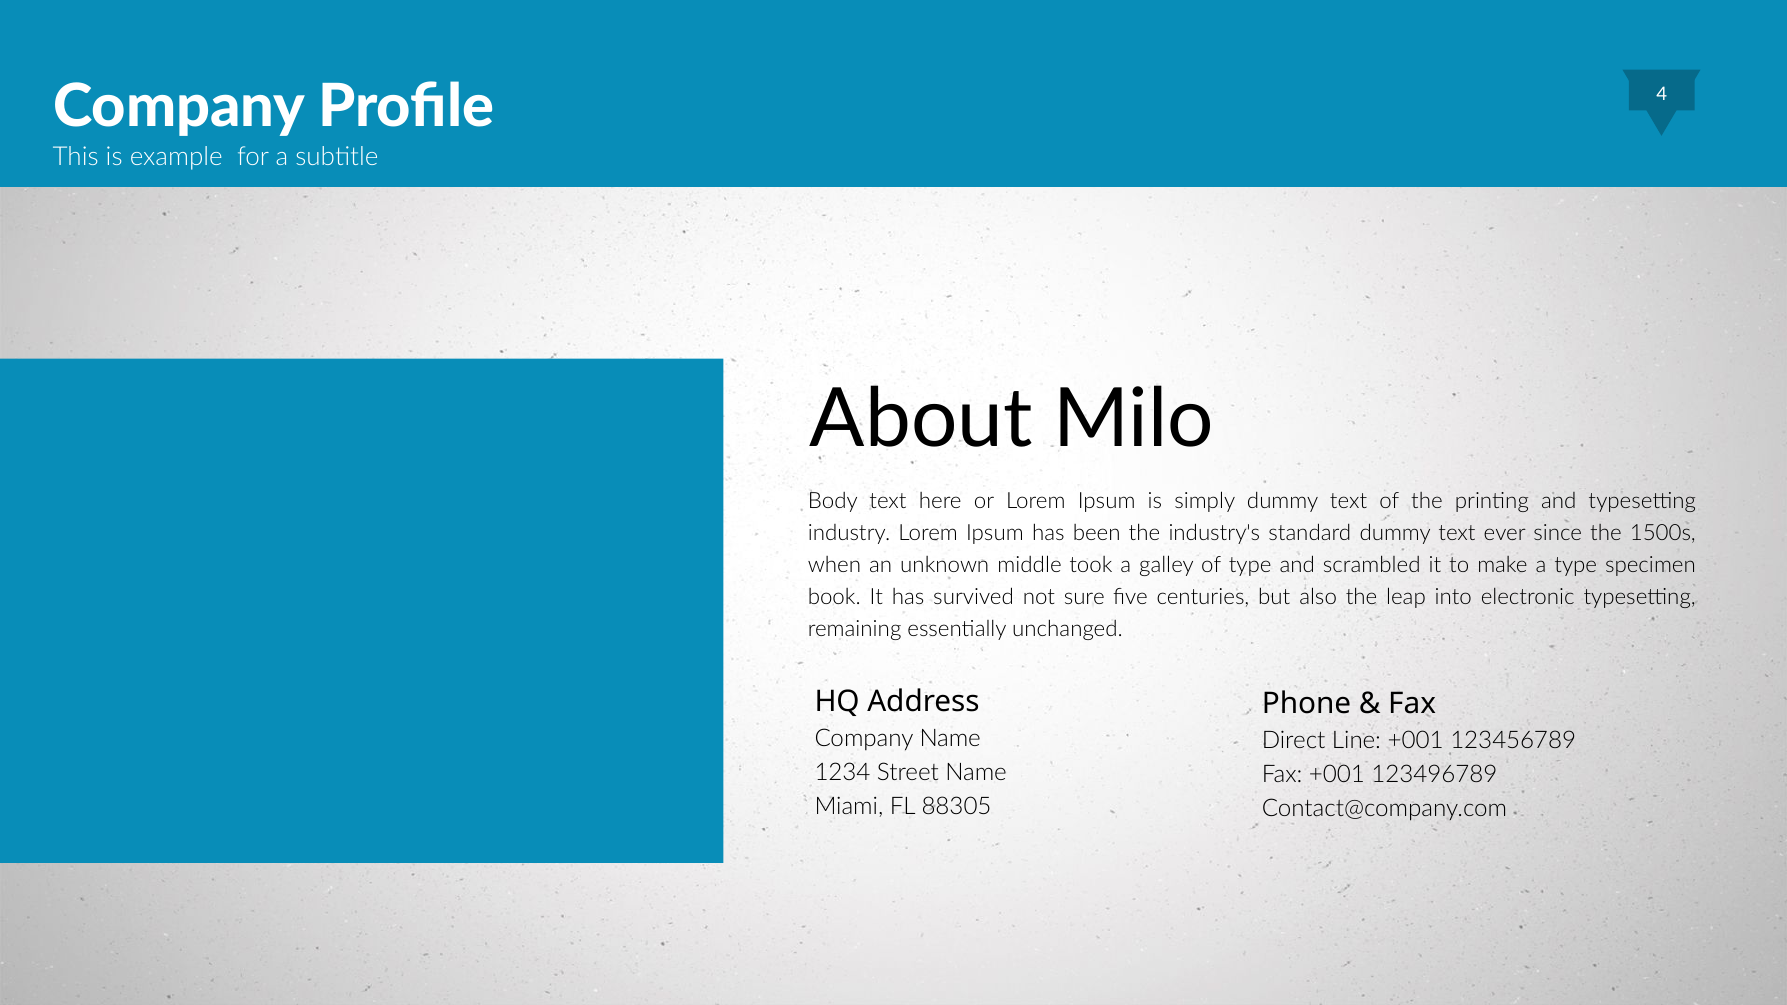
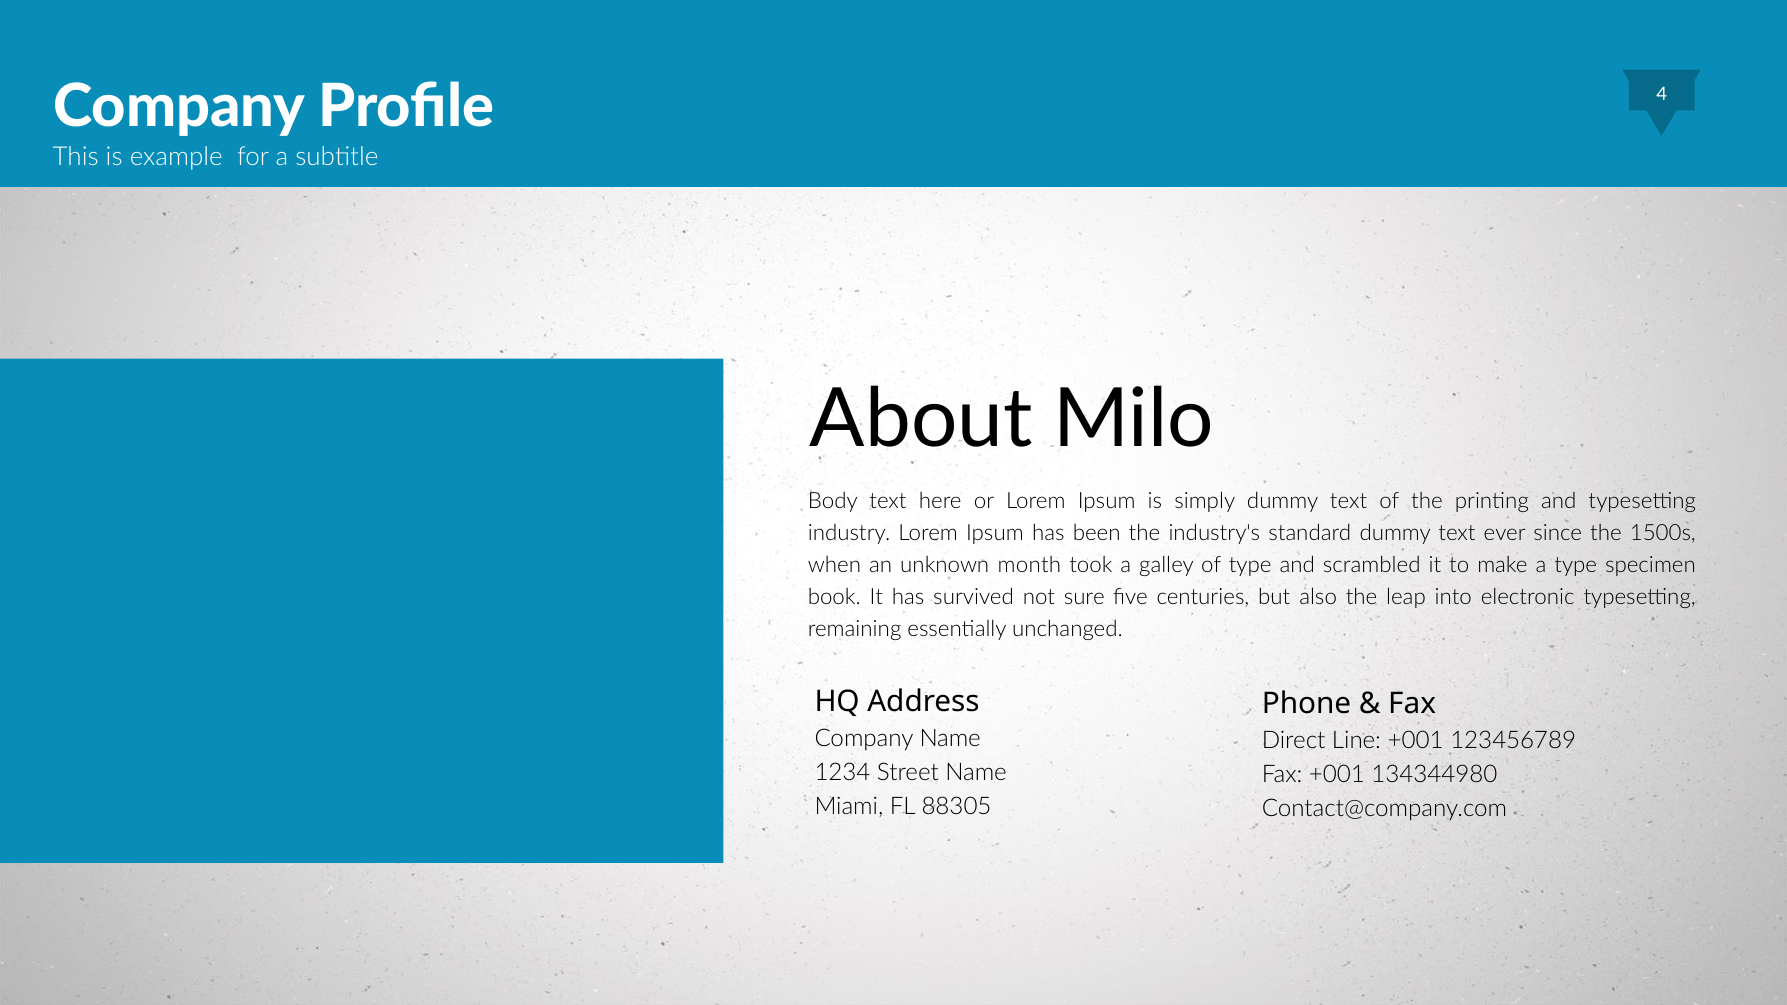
middle: middle -> month (1029, 565)
123496789: 123496789 -> 134344980 (1434, 774)
